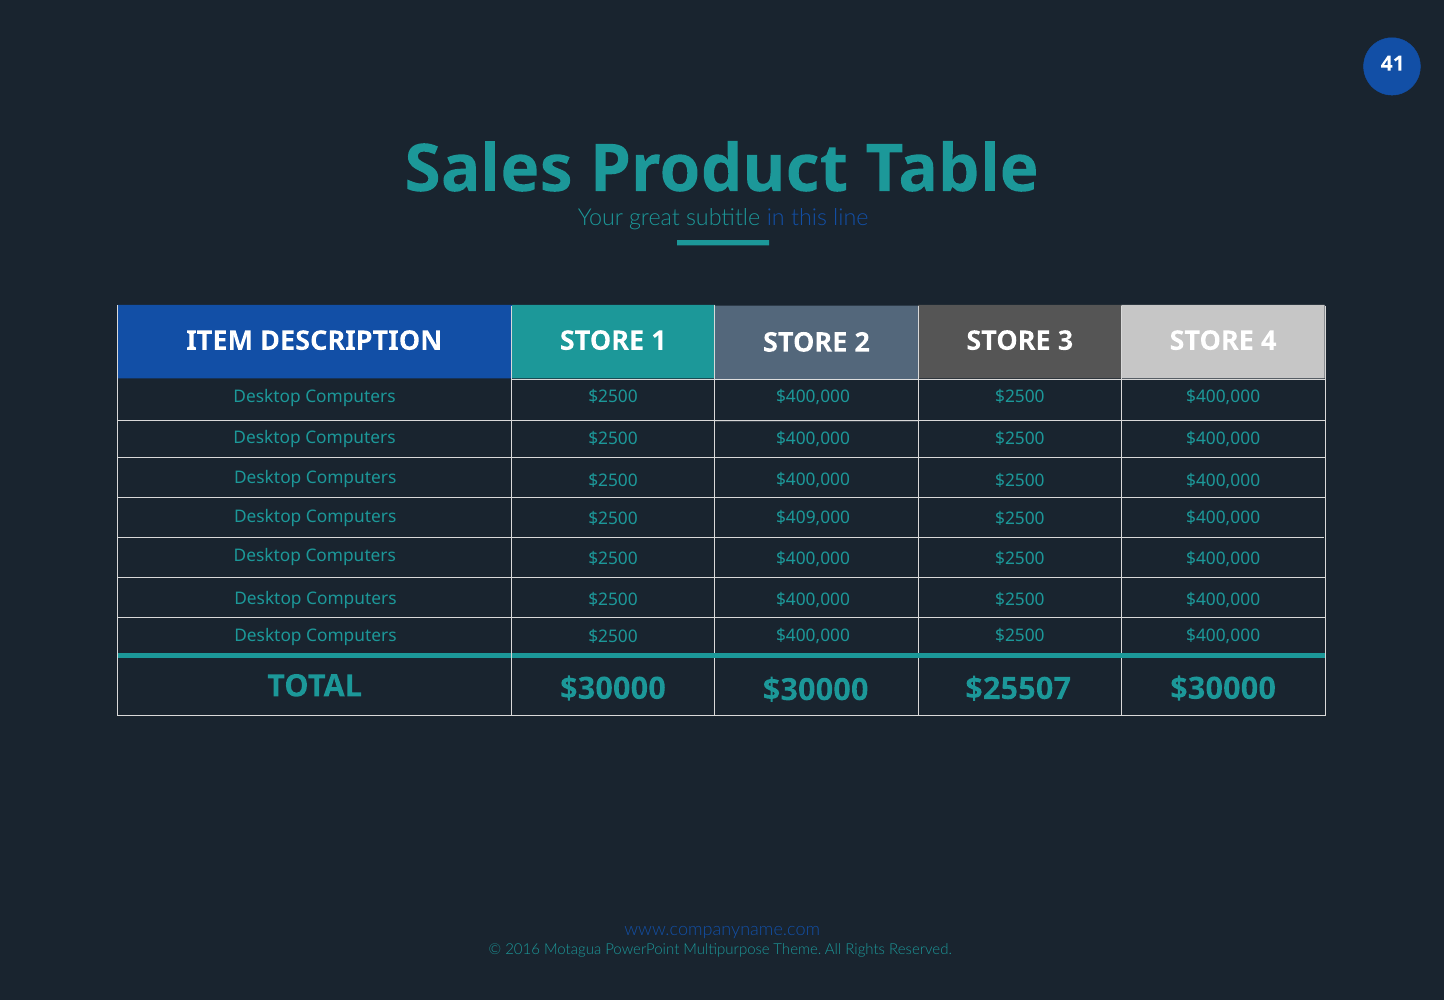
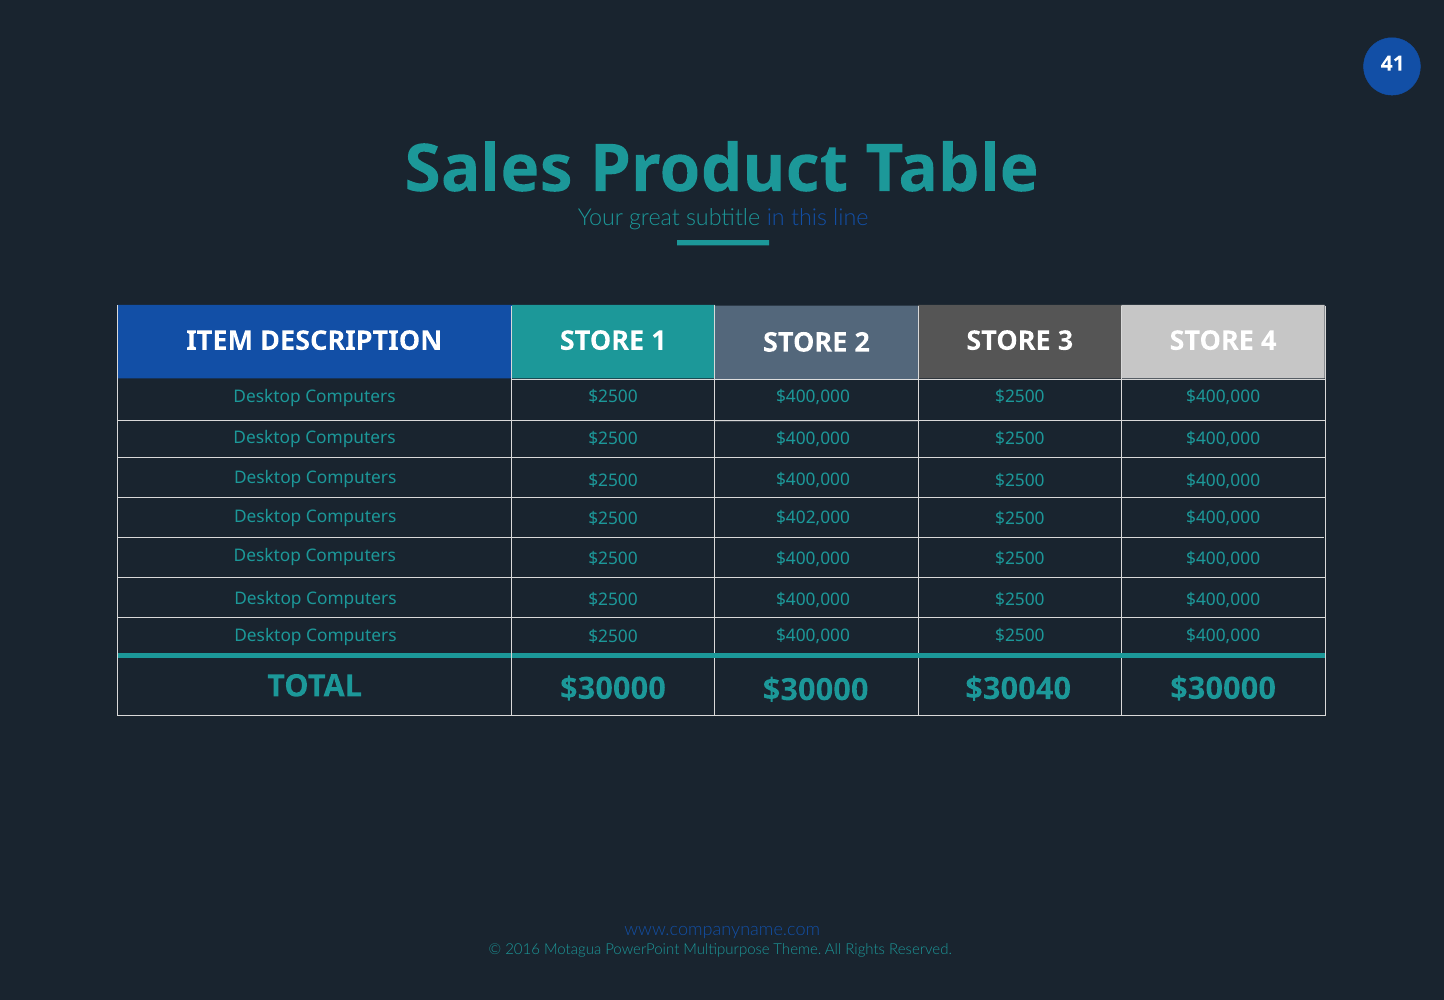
$409,000: $409,000 -> $402,000 (813, 518)
$25507: $25507 -> $30040 (1018, 689)
